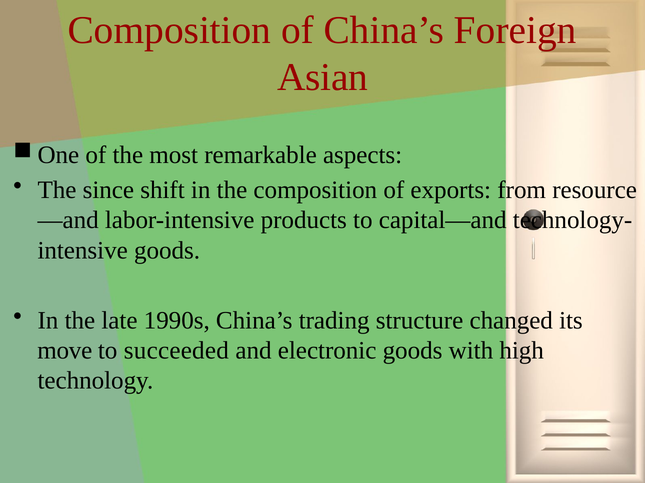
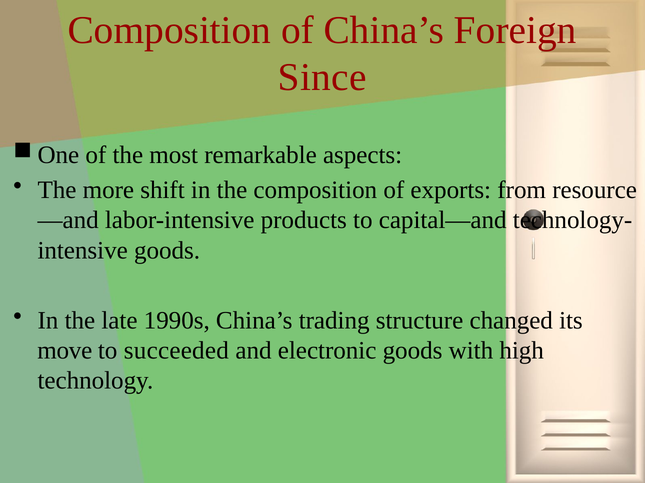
Asian: Asian -> Since (322, 77)
since: since -> more (108, 190)
